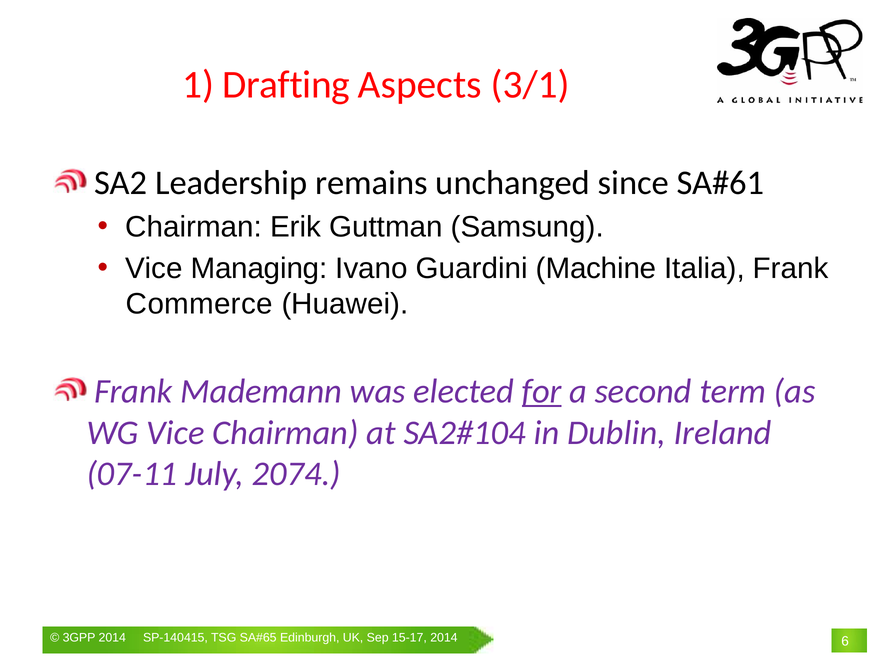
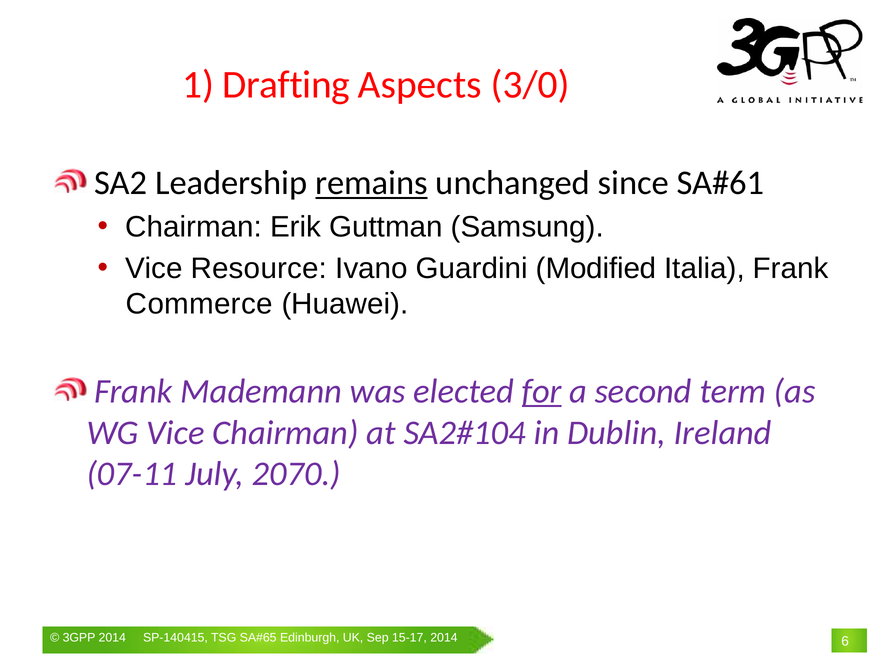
3/1: 3/1 -> 3/0 (530, 85)
remains underline: none -> present (371, 183)
Managing: Managing -> Resource (259, 268)
Machine: Machine -> Modified (596, 268)
2074: 2074 -> 2070 (296, 474)
